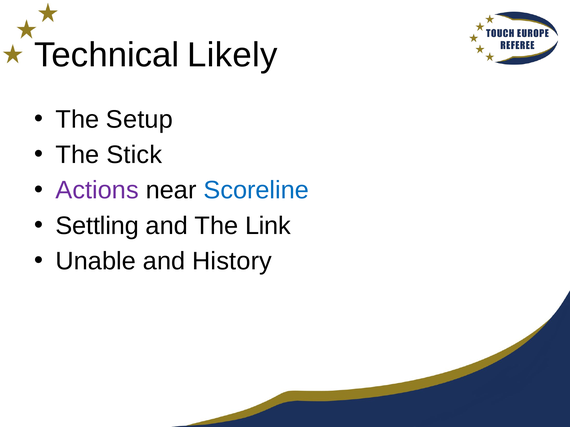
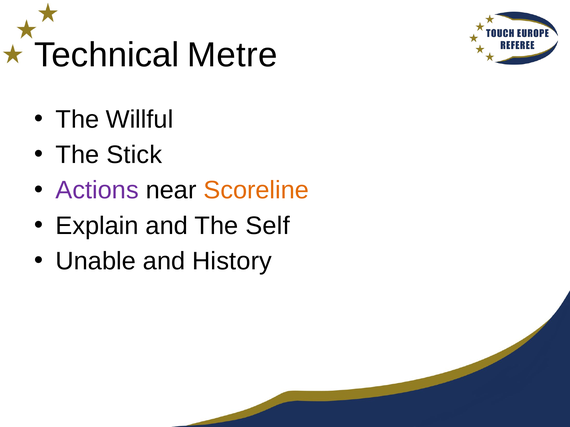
Likely: Likely -> Metre (232, 55)
Setup: Setup -> Willful (140, 120)
Scoreline colour: blue -> orange (256, 191)
Settling: Settling -> Explain (97, 226)
Link: Link -> Self (268, 226)
